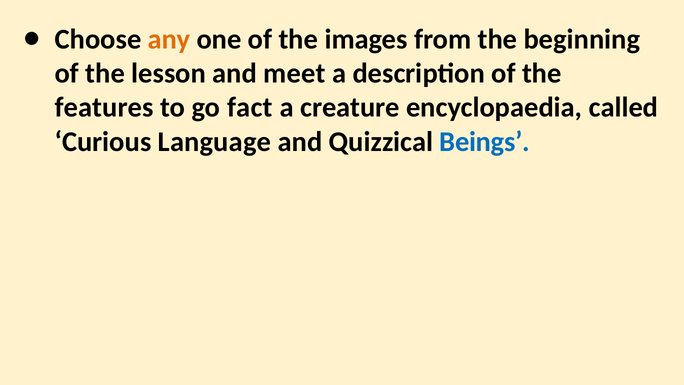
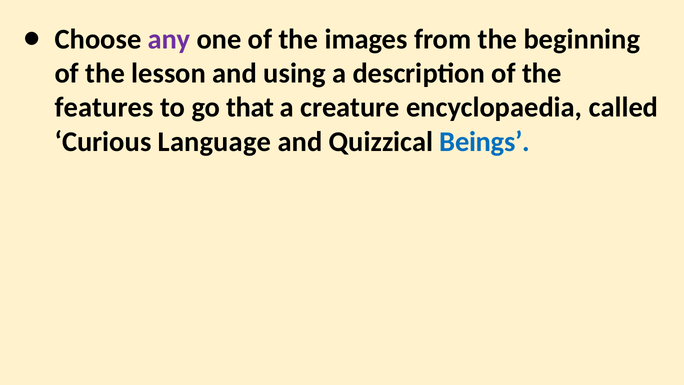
any colour: orange -> purple (169, 39)
meet: meet -> using (295, 73)
fact: fact -> that (250, 107)
